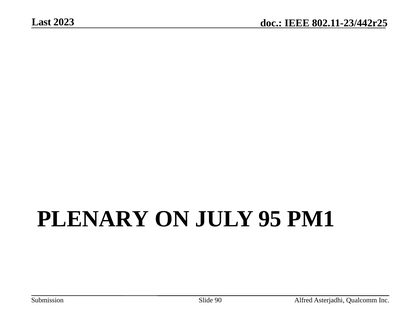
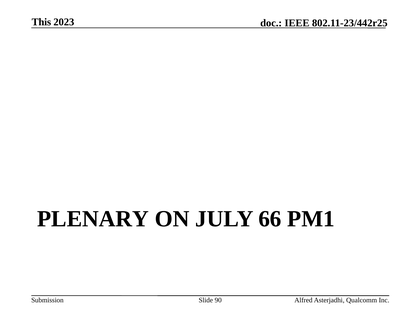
Last: Last -> This (41, 22)
95: 95 -> 66 (270, 219)
